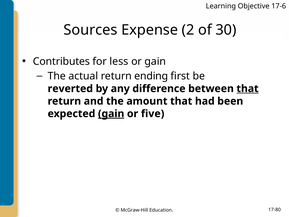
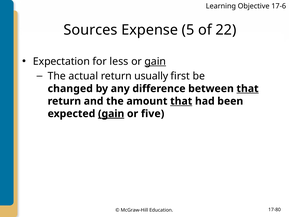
2: 2 -> 5 (188, 30)
30: 30 -> 22 (226, 30)
Contributes: Contributes -> Expectation (61, 61)
gain underline: none -> present (155, 61)
ending: ending -> usually (151, 76)
reverted: reverted -> changed (70, 89)
that underline: none -> present (181, 101)
